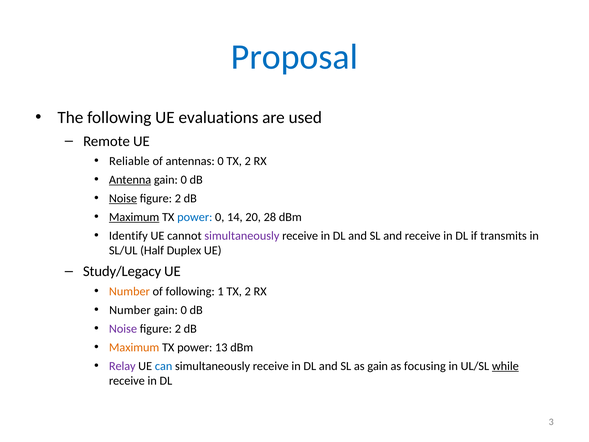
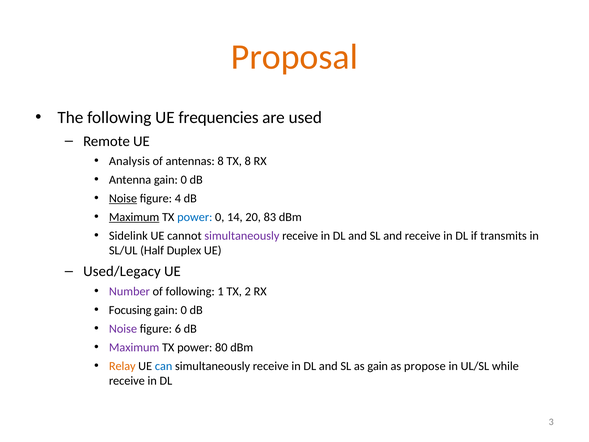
Proposal colour: blue -> orange (294, 57)
evaluations: evaluations -> frequencies (219, 118)
Reliable: Reliable -> Analysis (129, 161)
antennas 0: 0 -> 8 (221, 161)
2: 2 -> 8 (248, 161)
Antenna underline: present -> none (130, 180)
2: 2 -> 4 (178, 198)
28: 28 -> 83 (270, 217)
Identify: Identify -> Sidelink (128, 236)
Study/Legacy: Study/Legacy -> Used/Legacy (122, 271)
Number colour: orange -> purple (129, 291)
Number: Number -> Focusing (130, 310)
2: 2 -> 6 (178, 329)
Maximum colour: orange -> purple (134, 347)
13: 13 -> 80 (221, 347)
Relay colour: purple -> orange (122, 366)
focusing: focusing -> propose (425, 366)
while underline: present -> none (505, 366)
